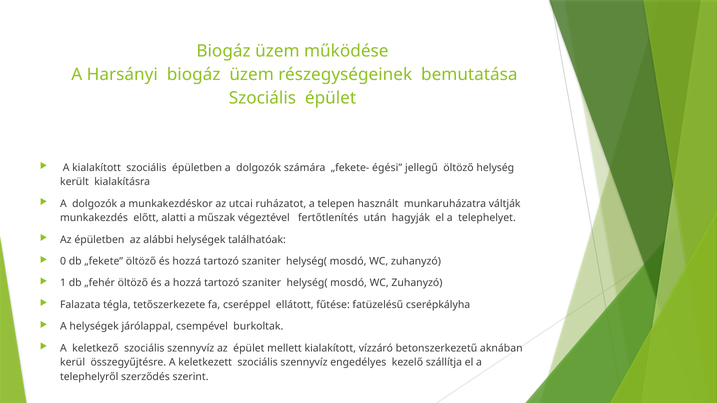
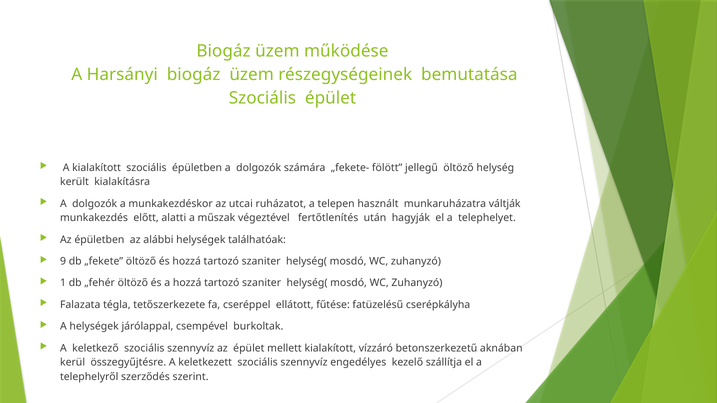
égési: égési -> fölött (387, 168)
0: 0 -> 9 (63, 261)
